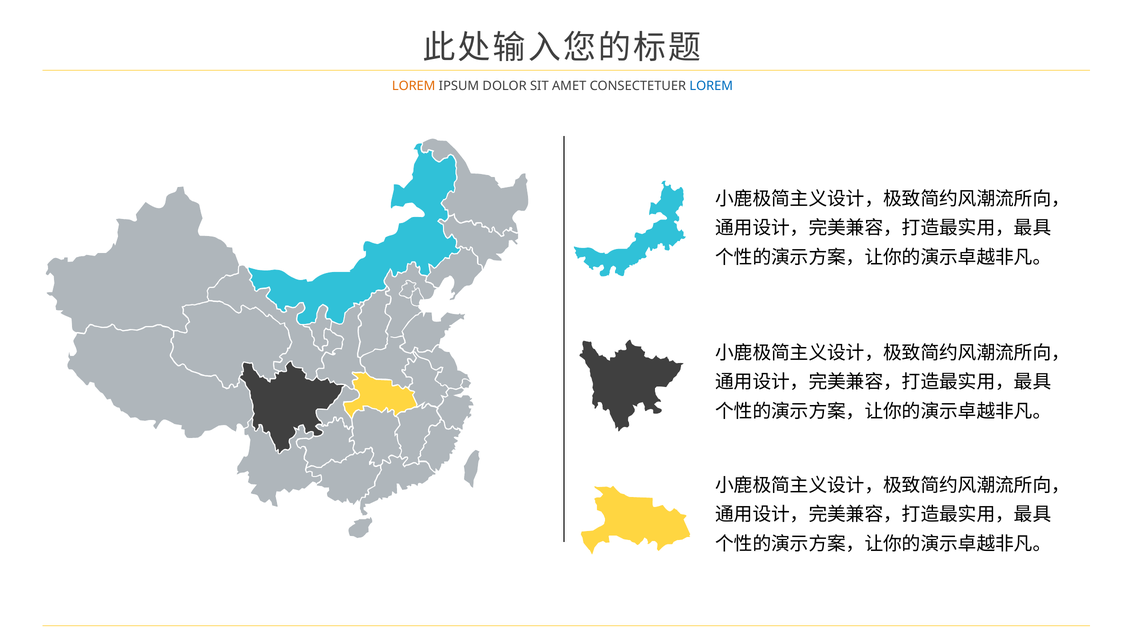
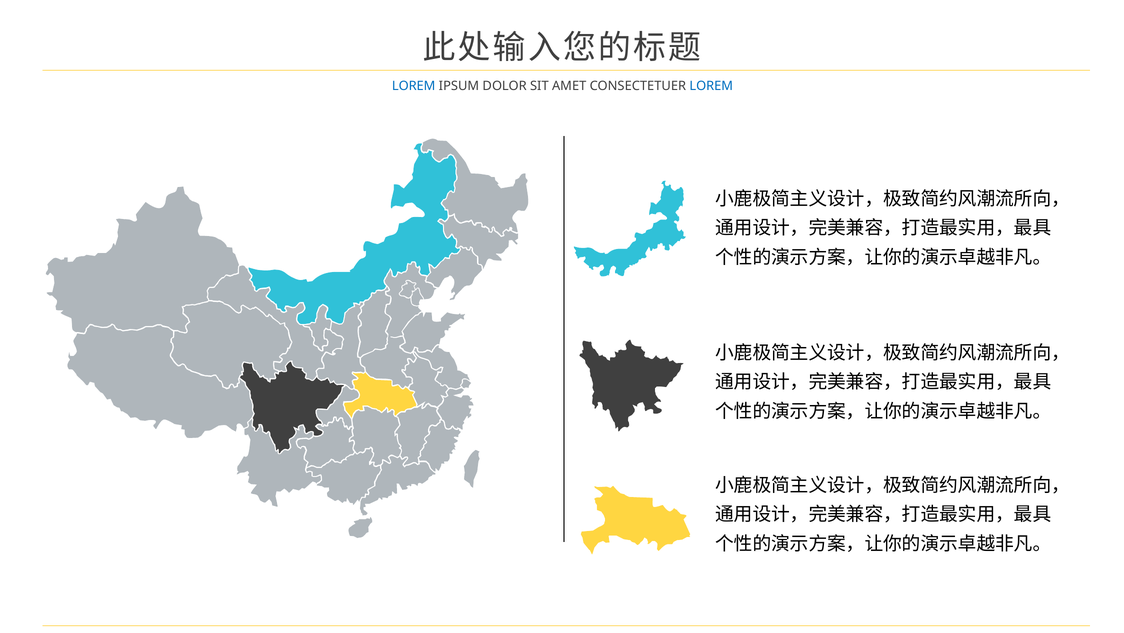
LOREM colour: orange -> blue (414, 86)
